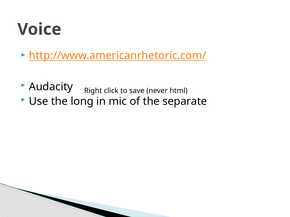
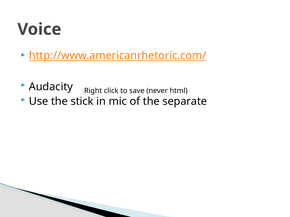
long: long -> stick (82, 101)
